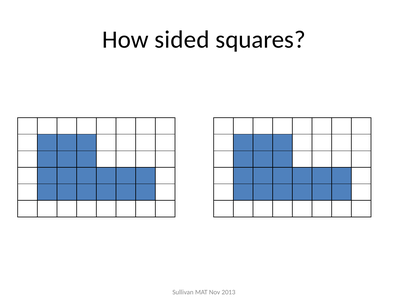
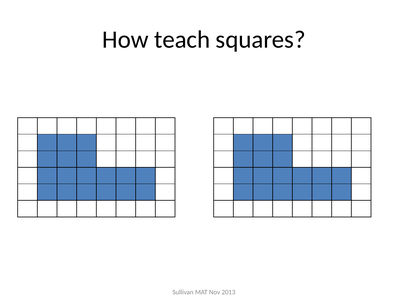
sided: sided -> teach (182, 39)
